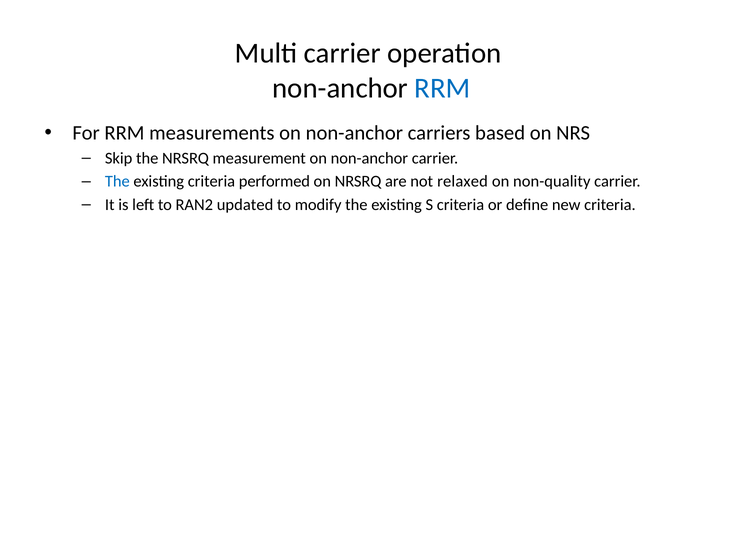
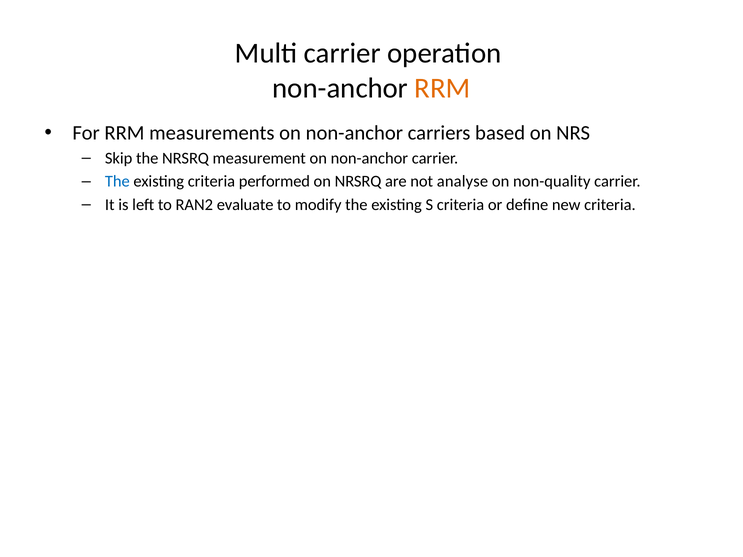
RRM colour: blue -> orange (443, 88)
relaxed: relaxed -> analyse (463, 182)
updated: updated -> evaluate (245, 205)
